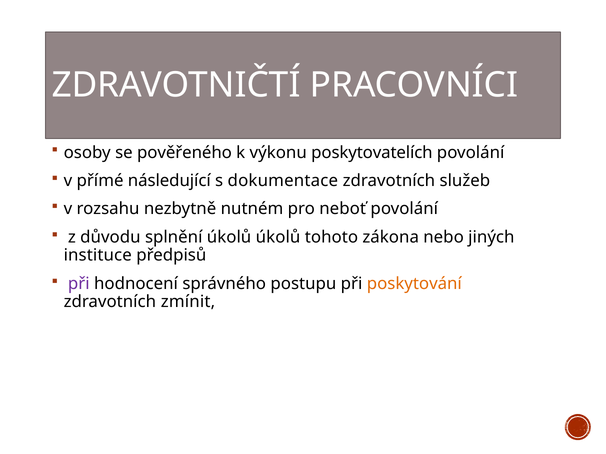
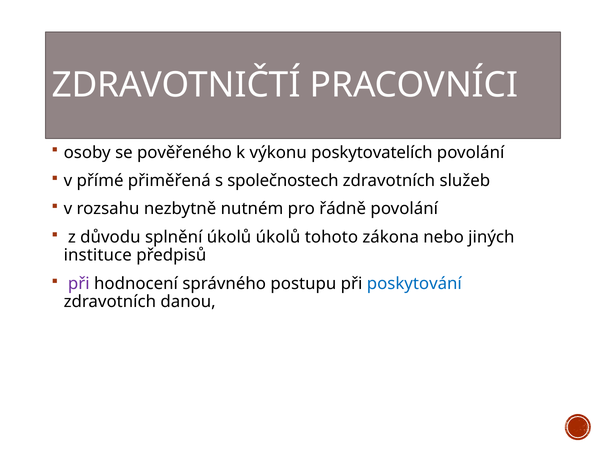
následující: následující -> přiměřená (169, 181)
dokumentace: dokumentace -> společnostech (283, 181)
neboť: neboť -> řádně (343, 209)
poskytování colour: orange -> blue (414, 284)
zmínit: zmínit -> danou (188, 302)
